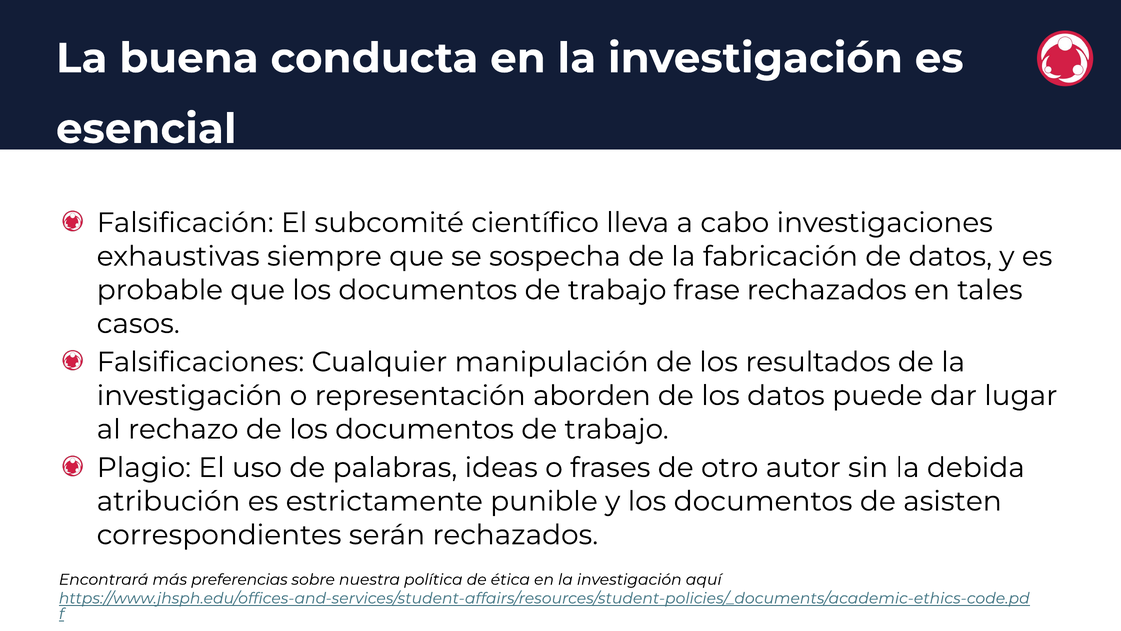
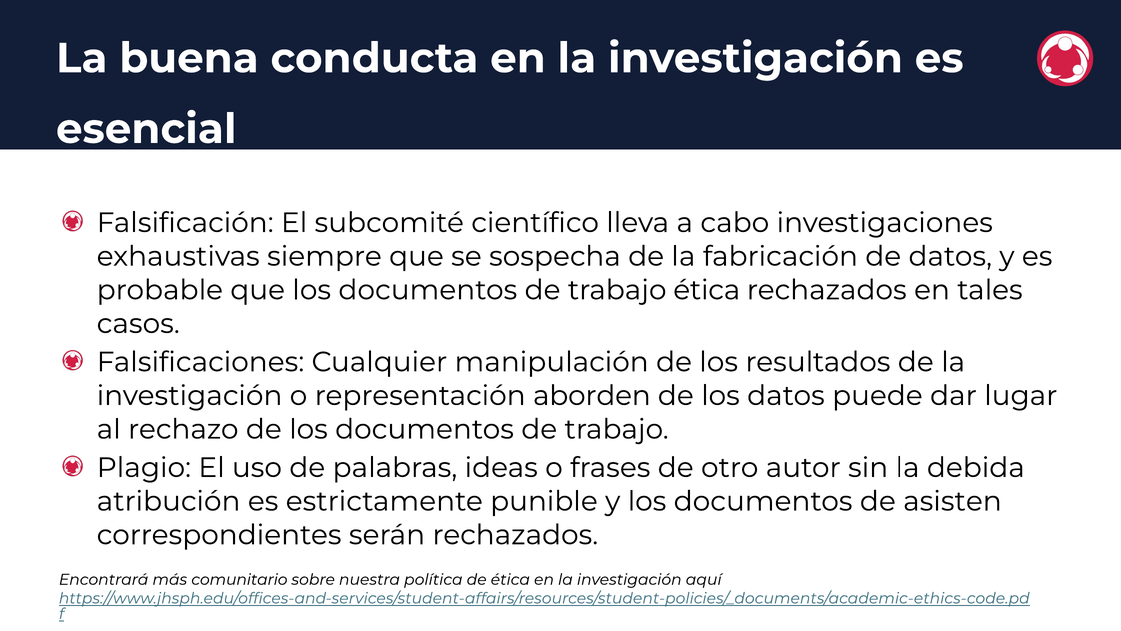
trabajo frase: frase -> ética (707, 290)
preferencias: preferencias -> comunitario (239, 579)
